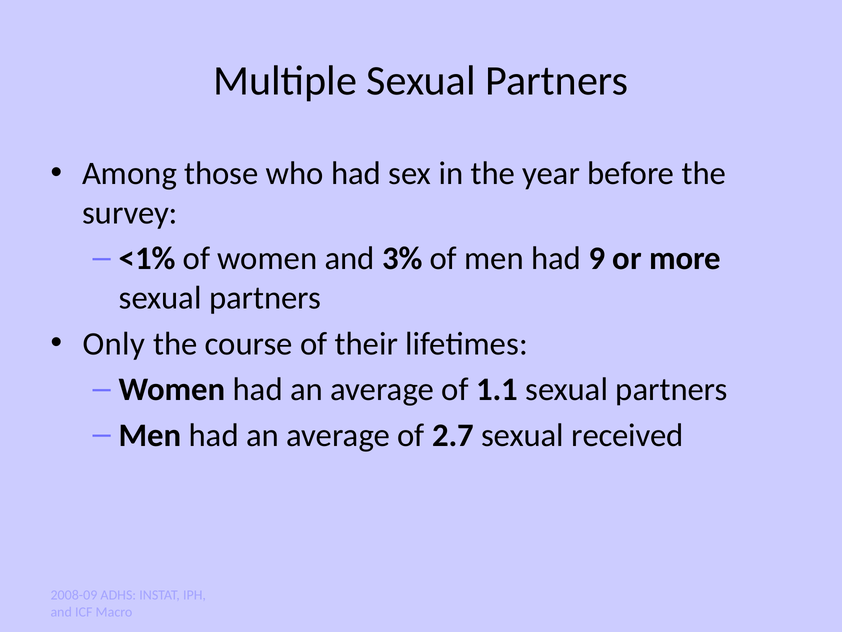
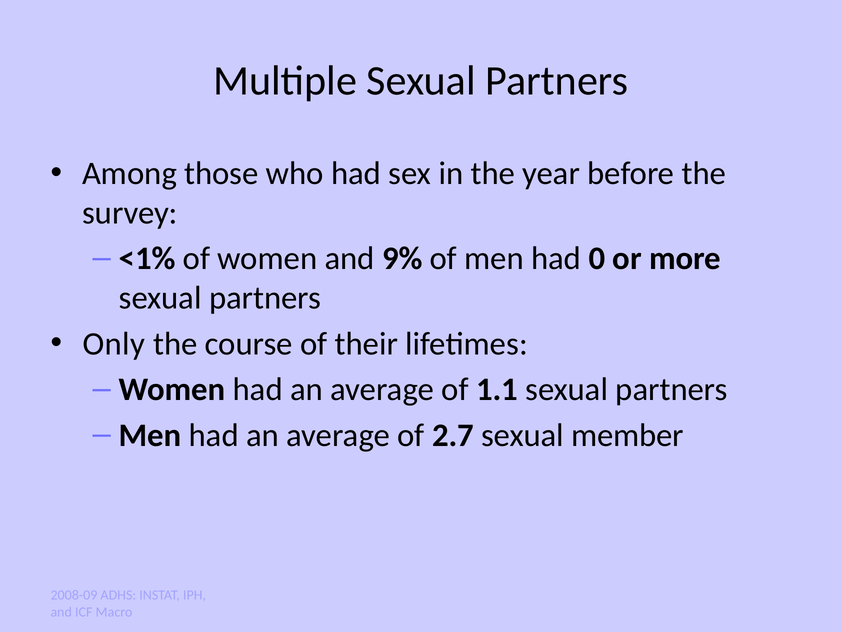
3%: 3% -> 9% (402, 258)
9: 9 -> 0 (597, 258)
received: received -> member (628, 435)
